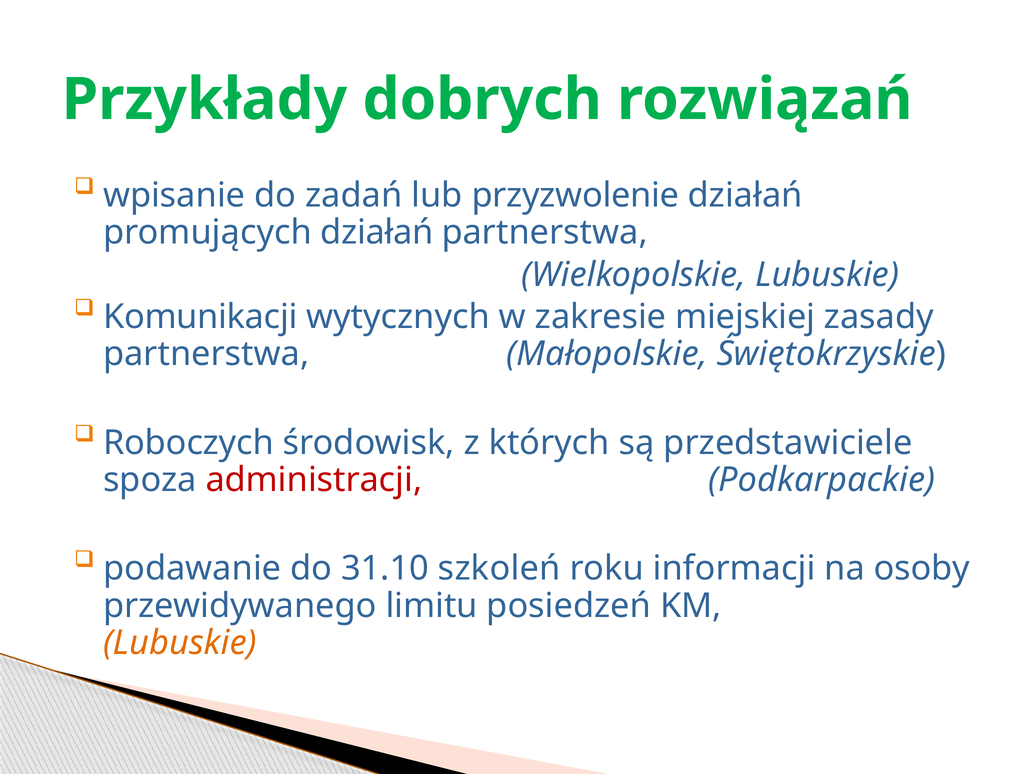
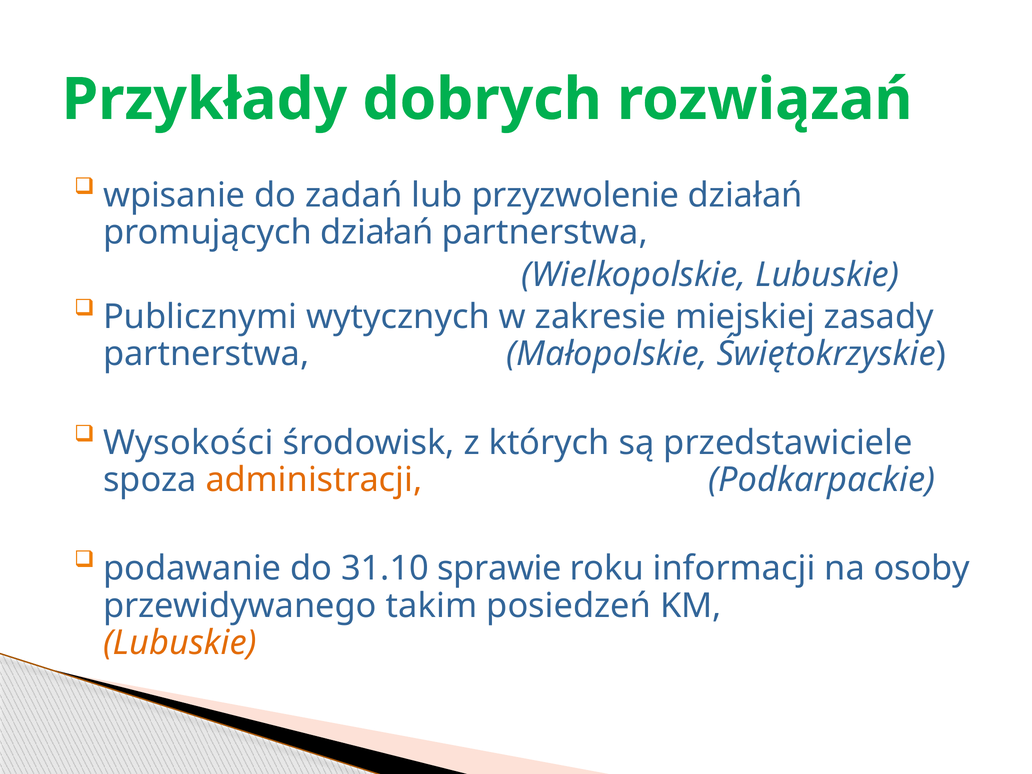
Komunikacji: Komunikacji -> Publicznymi (200, 317)
Roboczych: Roboczych -> Wysokości (188, 443)
administracji colour: red -> orange (314, 480)
szkoleń: szkoleń -> sprawie (500, 569)
limitu: limitu -> takim (432, 606)
